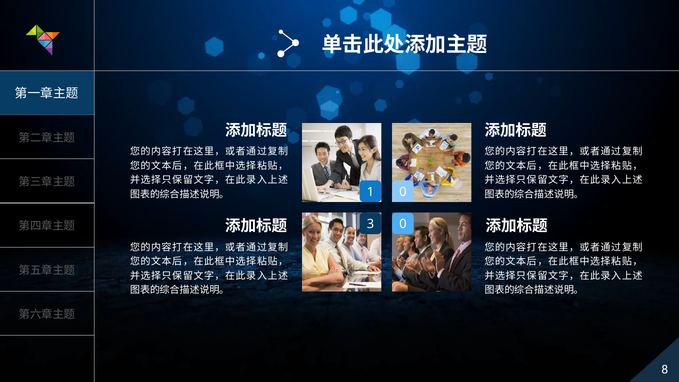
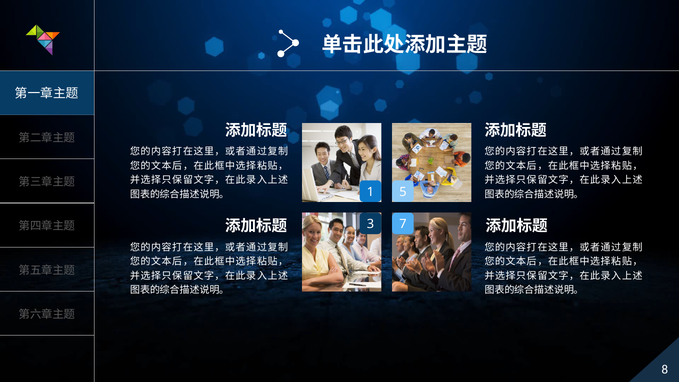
1 0: 0 -> 5 (403, 192)
3 0: 0 -> 7 (403, 224)
